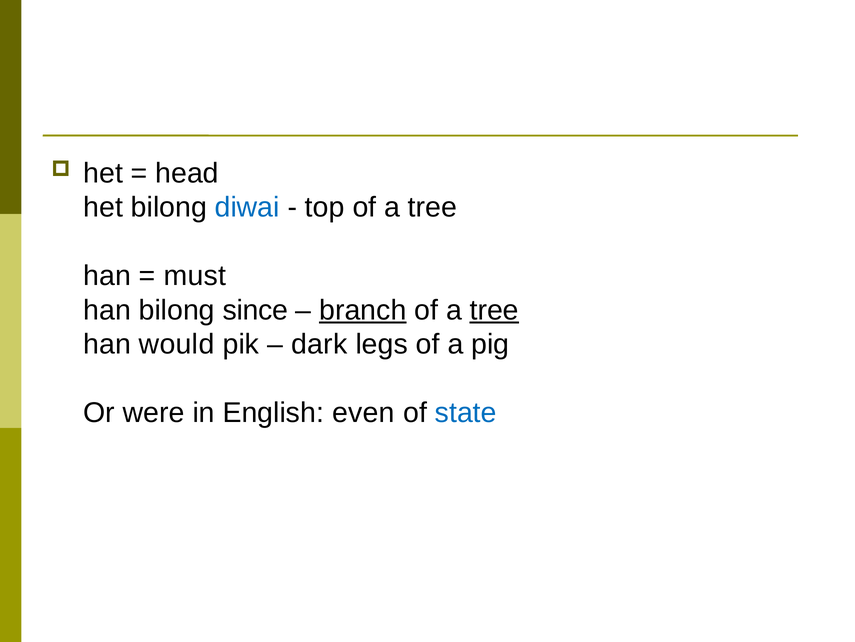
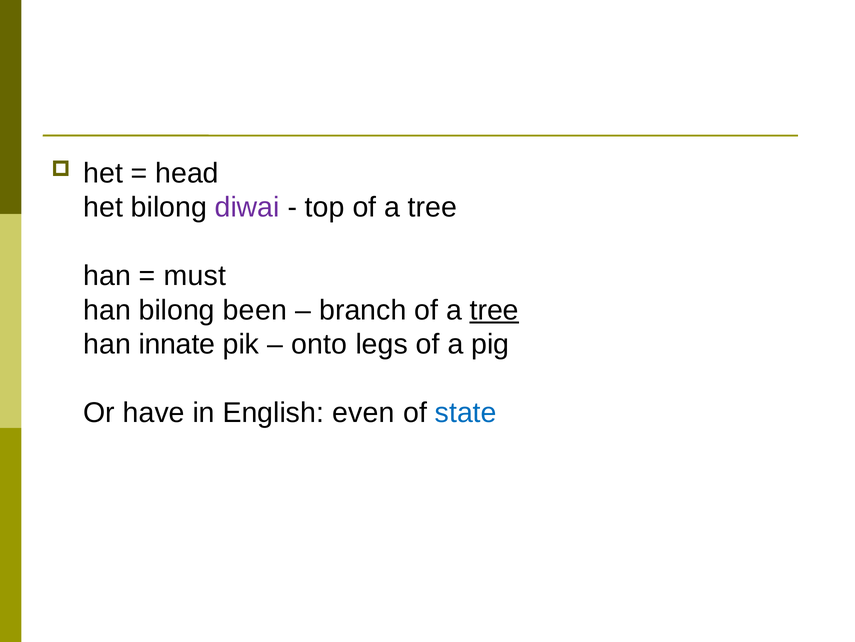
diwai colour: blue -> purple (247, 207)
since: since -> been (255, 310)
branch underline: present -> none (363, 310)
would: would -> innate (177, 344)
dark: dark -> onto (319, 344)
were: were -> have (154, 412)
